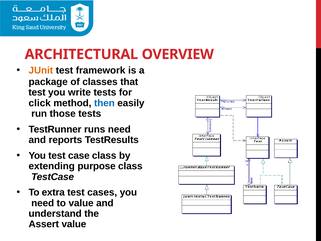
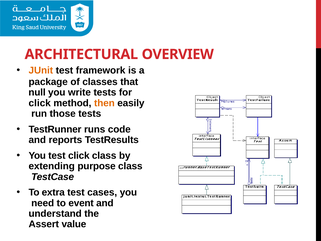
test: test -> null (37, 92)
then colour: blue -> orange (104, 103)
runs need: need -> code (119, 129)
test case: case -> click (79, 155)
to value: value -> event (81, 203)
